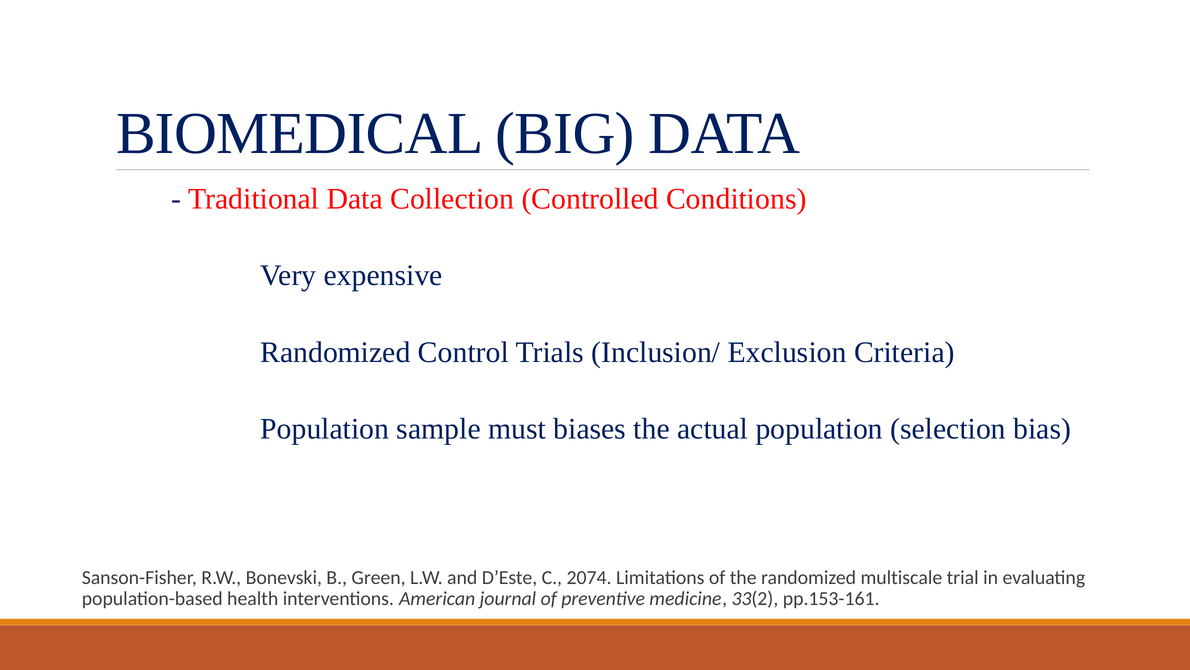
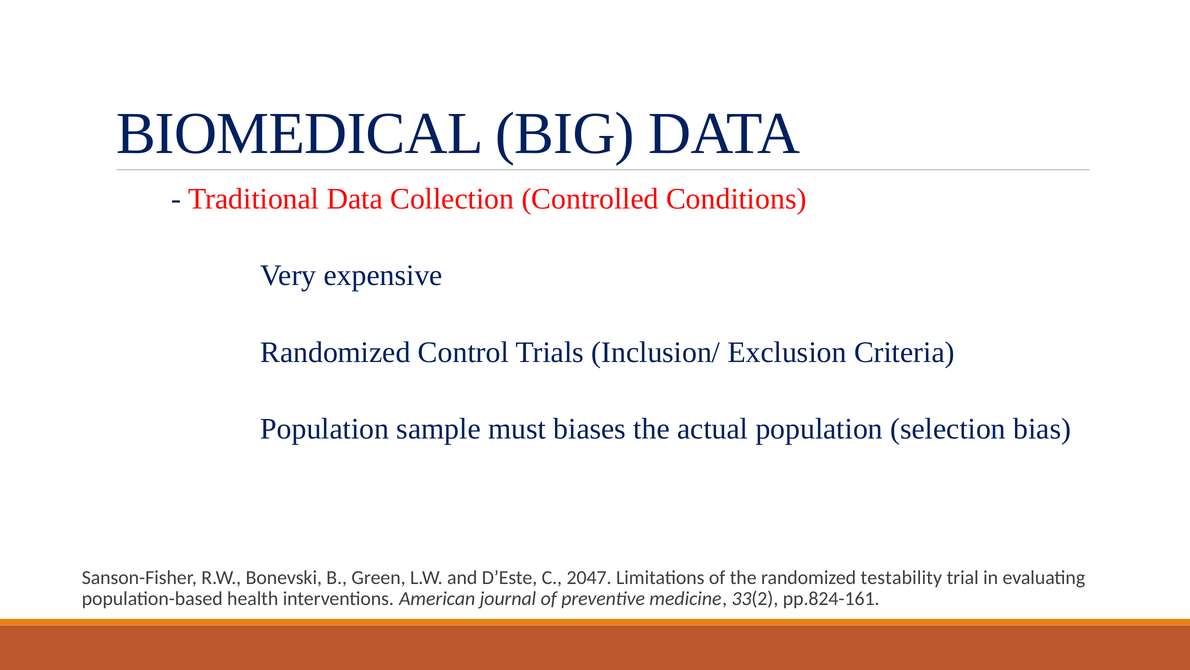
2074: 2074 -> 2047 (589, 577)
multiscale: multiscale -> testability (901, 577)
pp.153-161: pp.153-161 -> pp.824-161 (831, 598)
